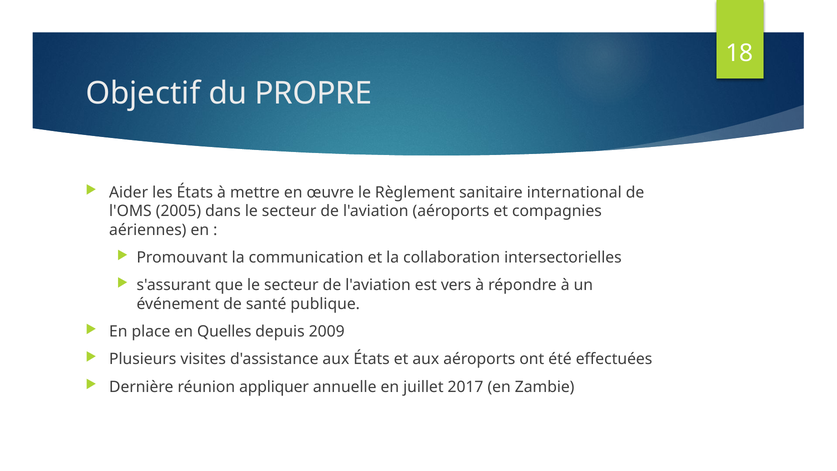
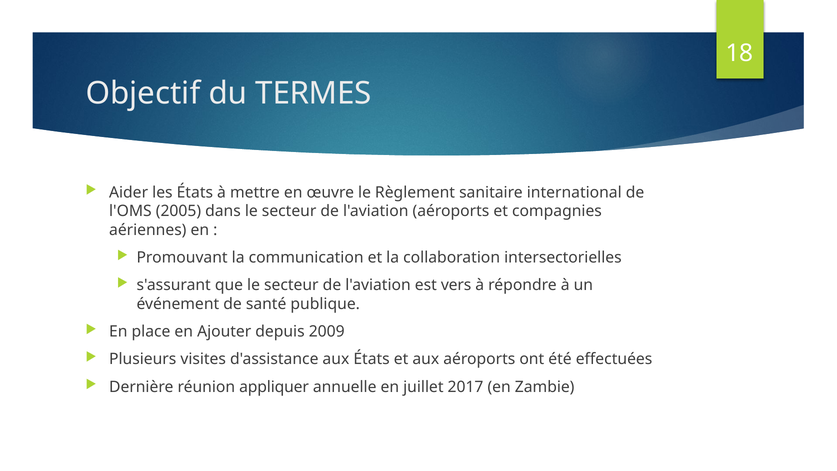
PROPRE: PROPRE -> TERMES (313, 93)
Quelles: Quelles -> Ajouter (224, 332)
